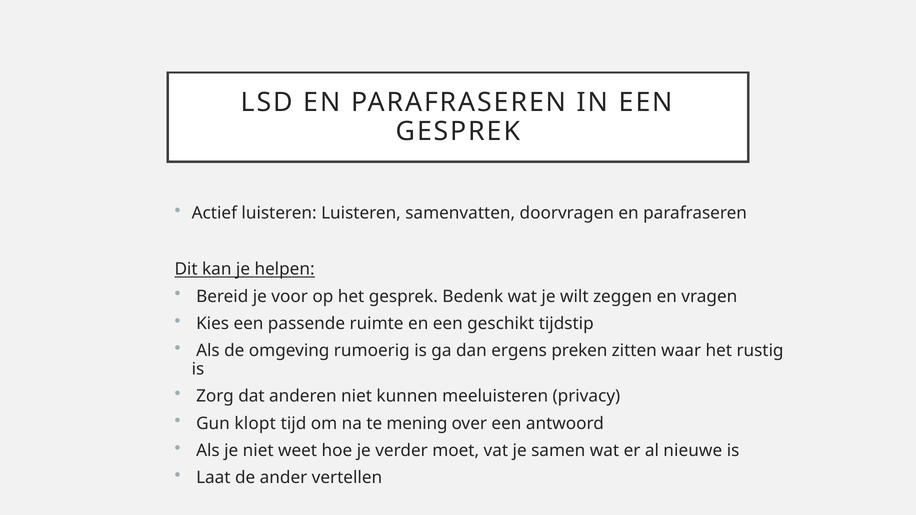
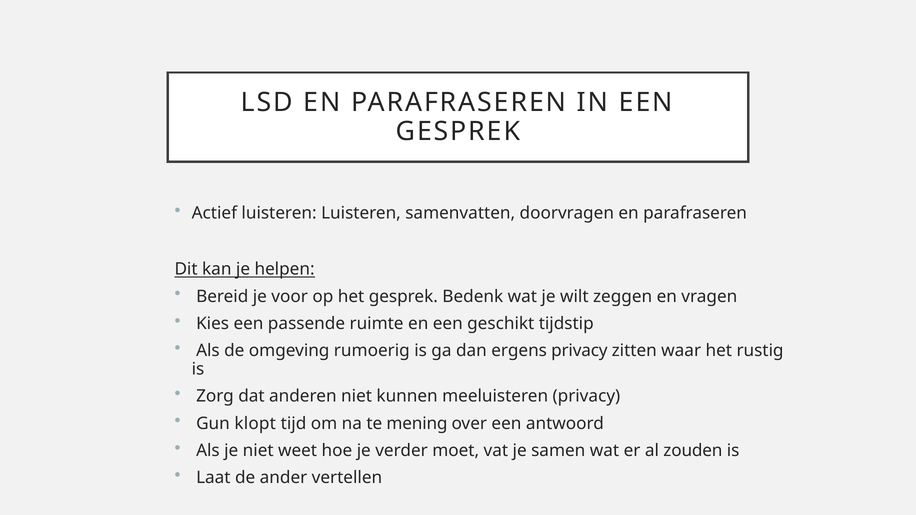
ergens preken: preken -> privacy (579, 351)
nieuwe: nieuwe -> zouden (693, 451)
